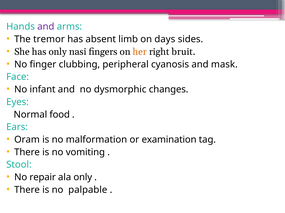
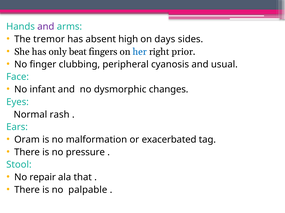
limb: limb -> high (128, 39)
nasi: nasi -> beat (78, 52)
her colour: orange -> blue (140, 52)
bruit: bruit -> prior (184, 52)
mask: mask -> usual (224, 65)
food: food -> rash (60, 115)
examination: examination -> exacerbated (169, 140)
vomiting: vomiting -> pressure (85, 153)
ala only: only -> that (83, 178)
